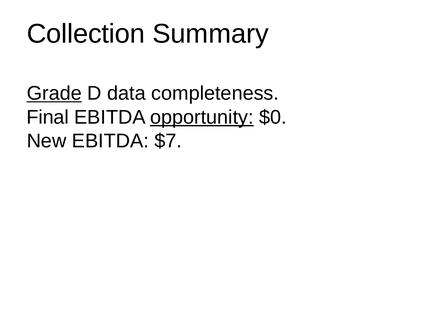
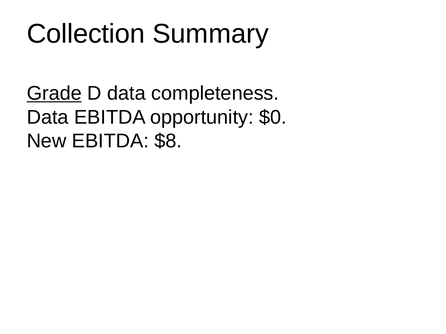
Final: Final -> Data (48, 117)
opportunity underline: present -> none (202, 117)
$7: $7 -> $8 (168, 141)
